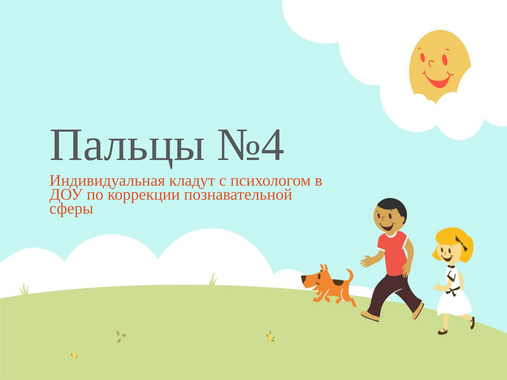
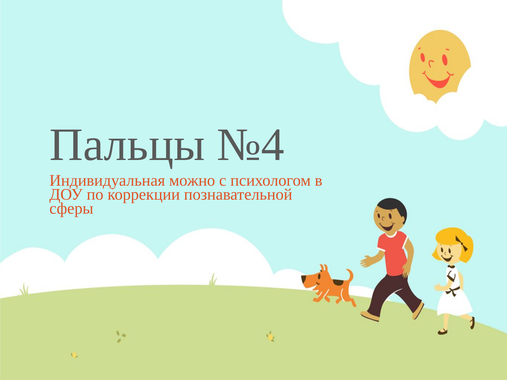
кладут: кладут -> можно (192, 181)
